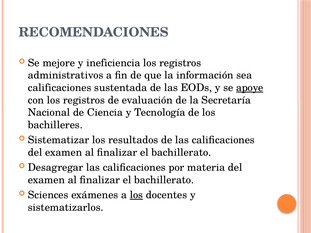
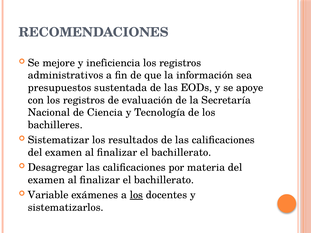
calificaciones: calificaciones -> presupuestos (60, 88)
apoye underline: present -> none (250, 88)
Sciences: Sciences -> Variable (48, 195)
